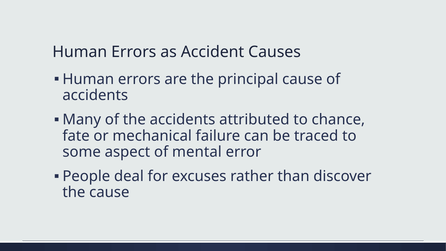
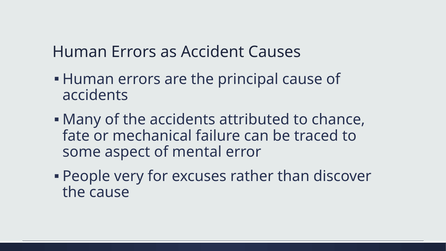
deal: deal -> very (129, 176)
